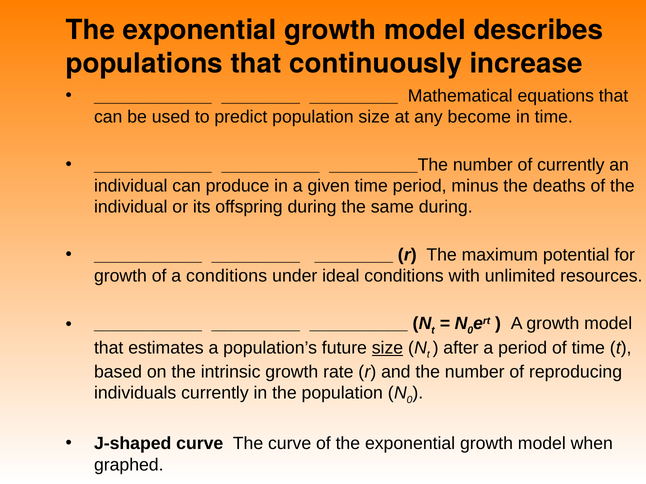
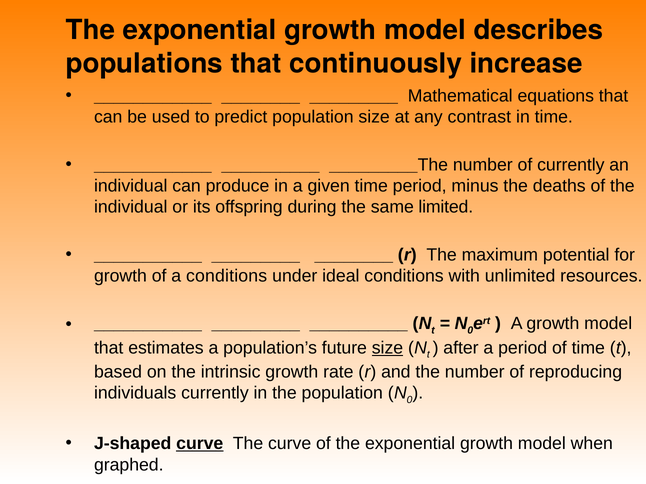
become: become -> contrast (479, 117)
same during: during -> limited (446, 207)
curve underline: none -> present (200, 444)
